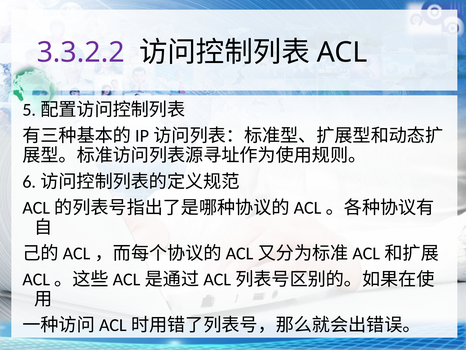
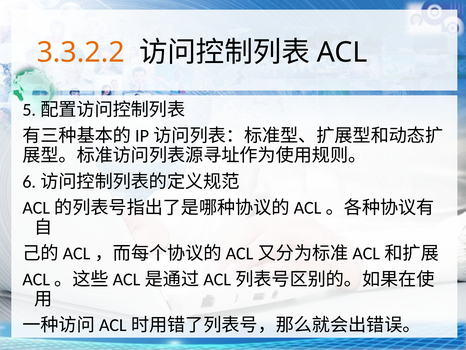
3.3.2.2 colour: purple -> orange (81, 52)
